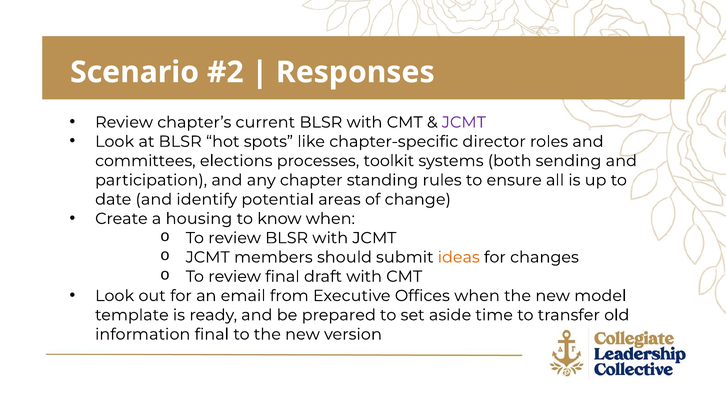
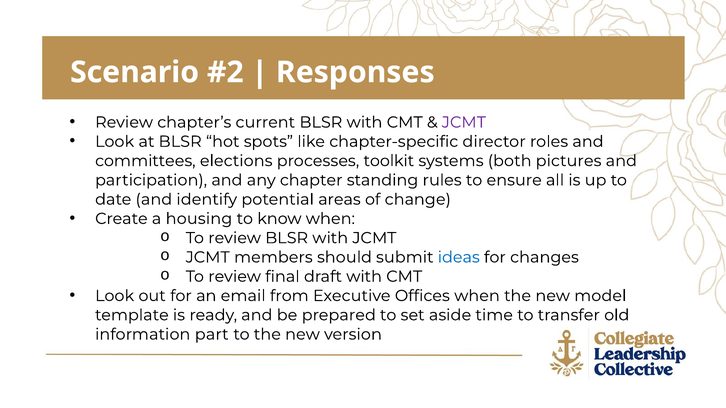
sending: sending -> pictures (569, 161)
ideas colour: orange -> blue (459, 257)
information final: final -> part (212, 335)
